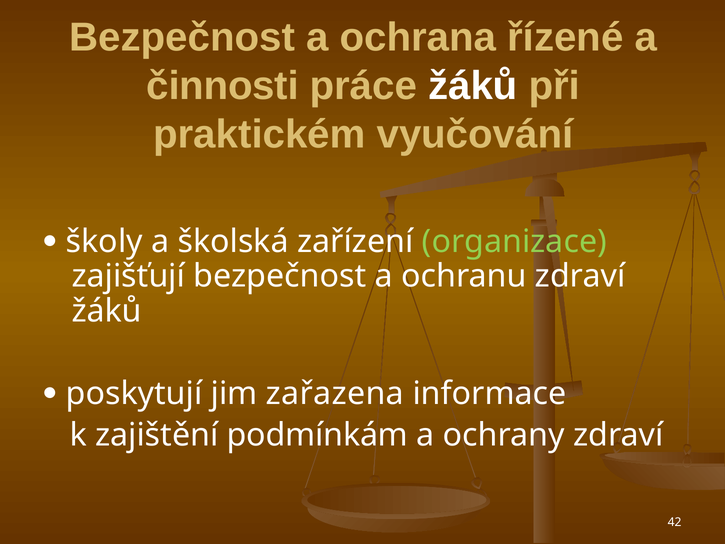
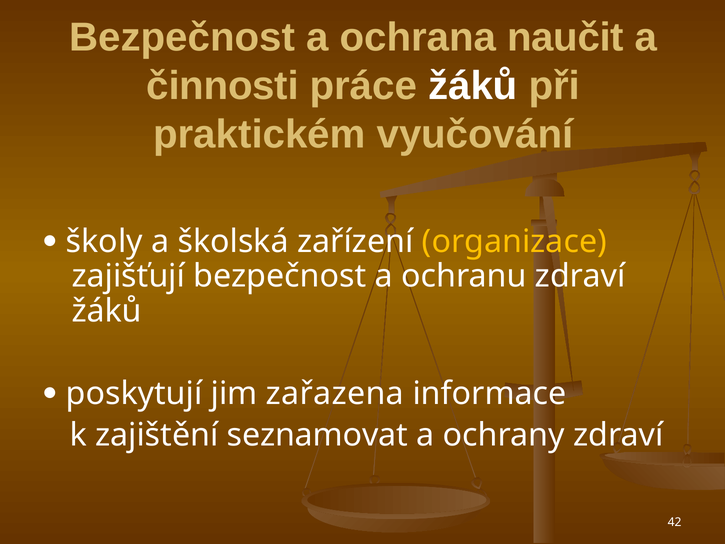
řízené: řízené -> naučit (566, 38)
organizace colour: light green -> yellow (514, 241)
podmínkám: podmínkám -> seznamovat (317, 435)
